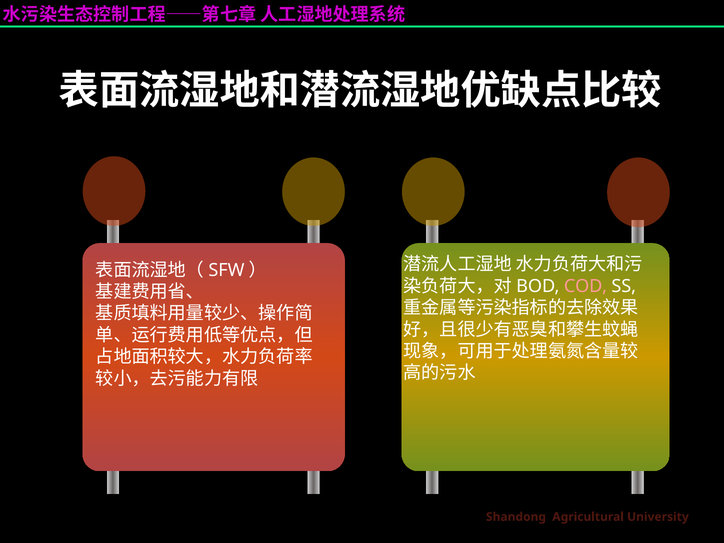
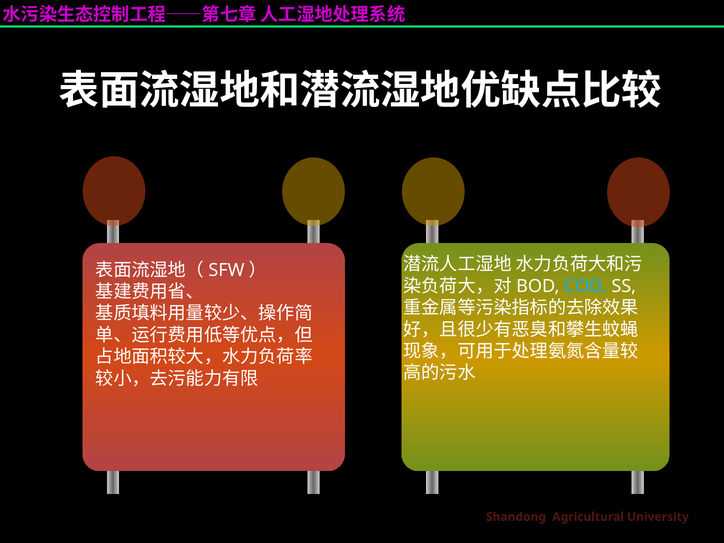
COD colour: pink -> light blue (585, 286)
